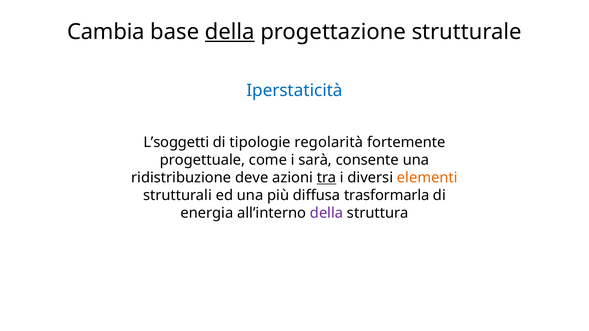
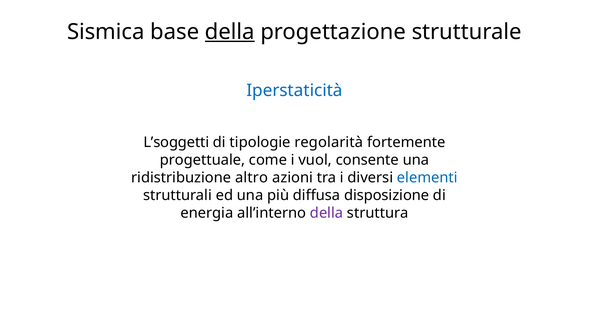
Cambia: Cambia -> Sismica (106, 32)
sarà: sarà -> vuol (315, 160)
deve: deve -> altro (252, 178)
tra underline: present -> none (327, 178)
elementi colour: orange -> blue (427, 178)
trasformarla: trasformarla -> disposizione (387, 195)
